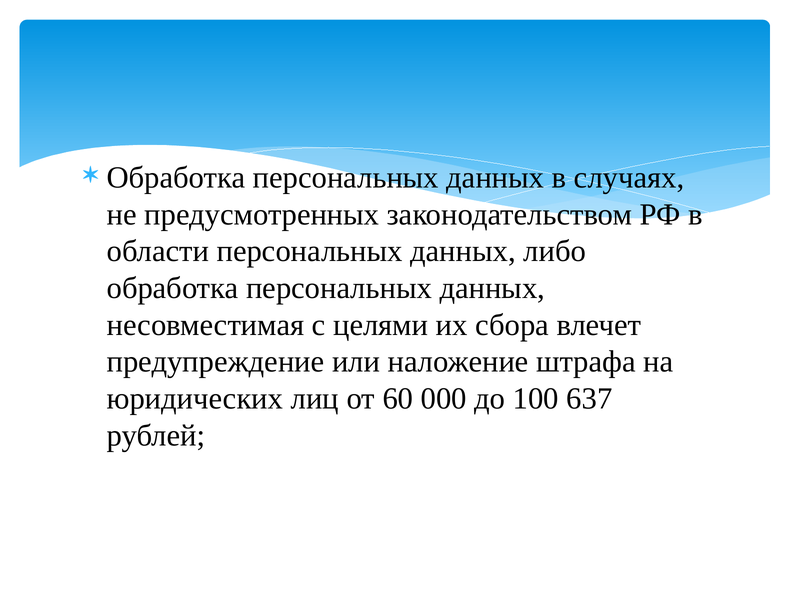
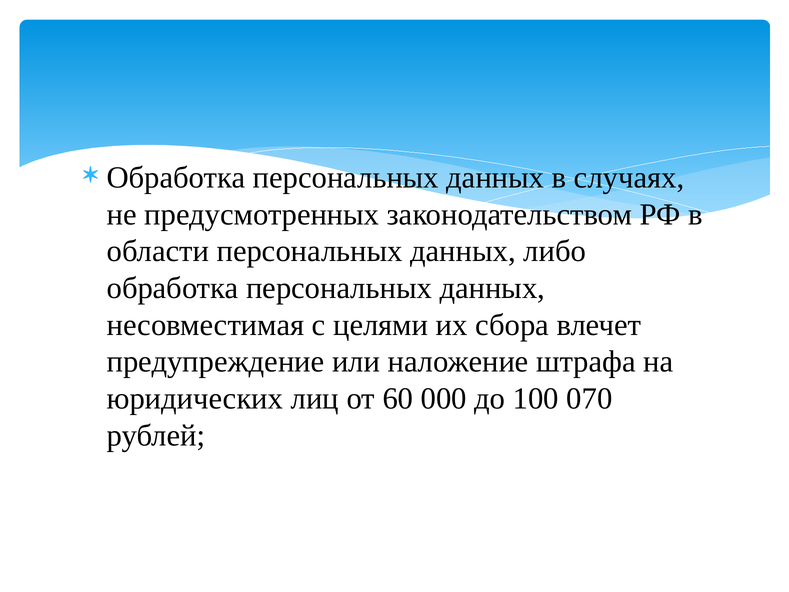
637: 637 -> 070 (589, 399)
